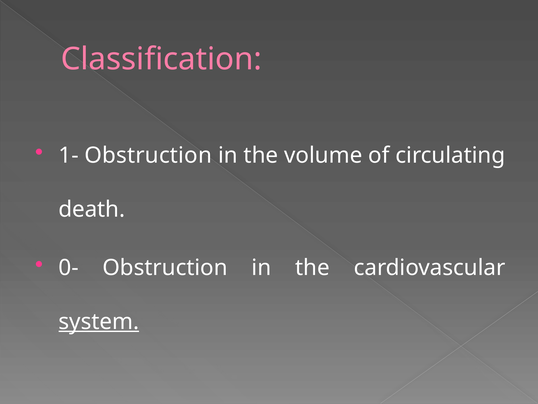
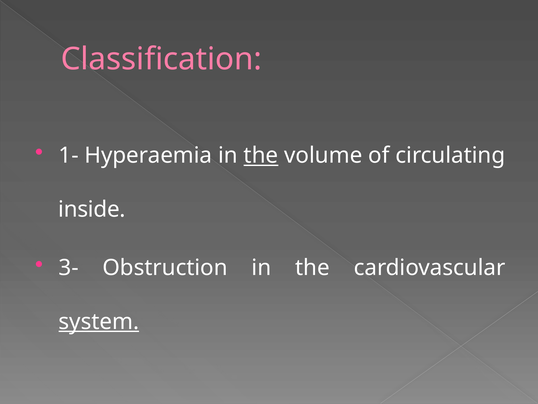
1- Obstruction: Obstruction -> Hyperaemia (148, 155)
the underline: none -> present (261, 155)
death: death -> inside (92, 209)
0-: 0- -> 3- (69, 267)
